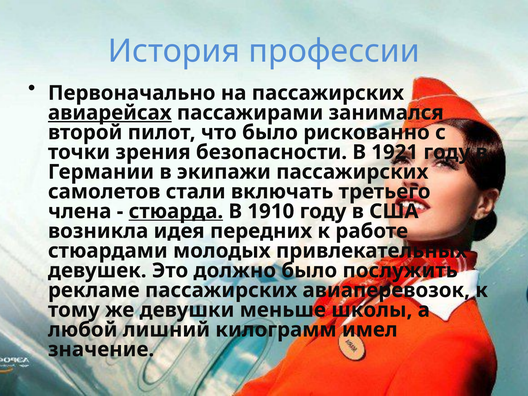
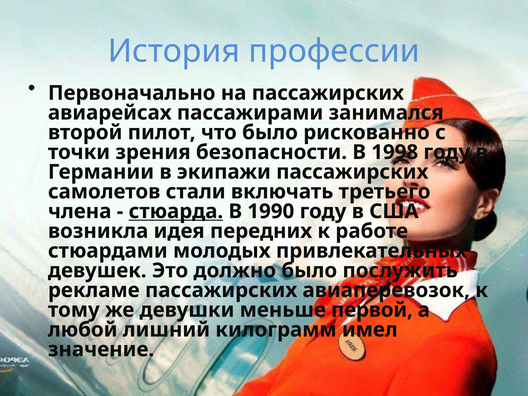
авиарейсах underline: present -> none (110, 113)
1921: 1921 -> 1998 (395, 152)
1910: 1910 -> 1990 (271, 211)
школы: школы -> первой (372, 310)
